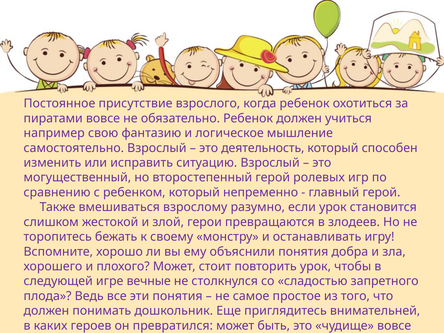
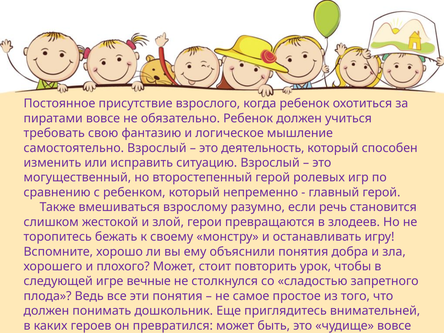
например: например -> требовать (54, 133)
если урок: урок -> речь (333, 207)
